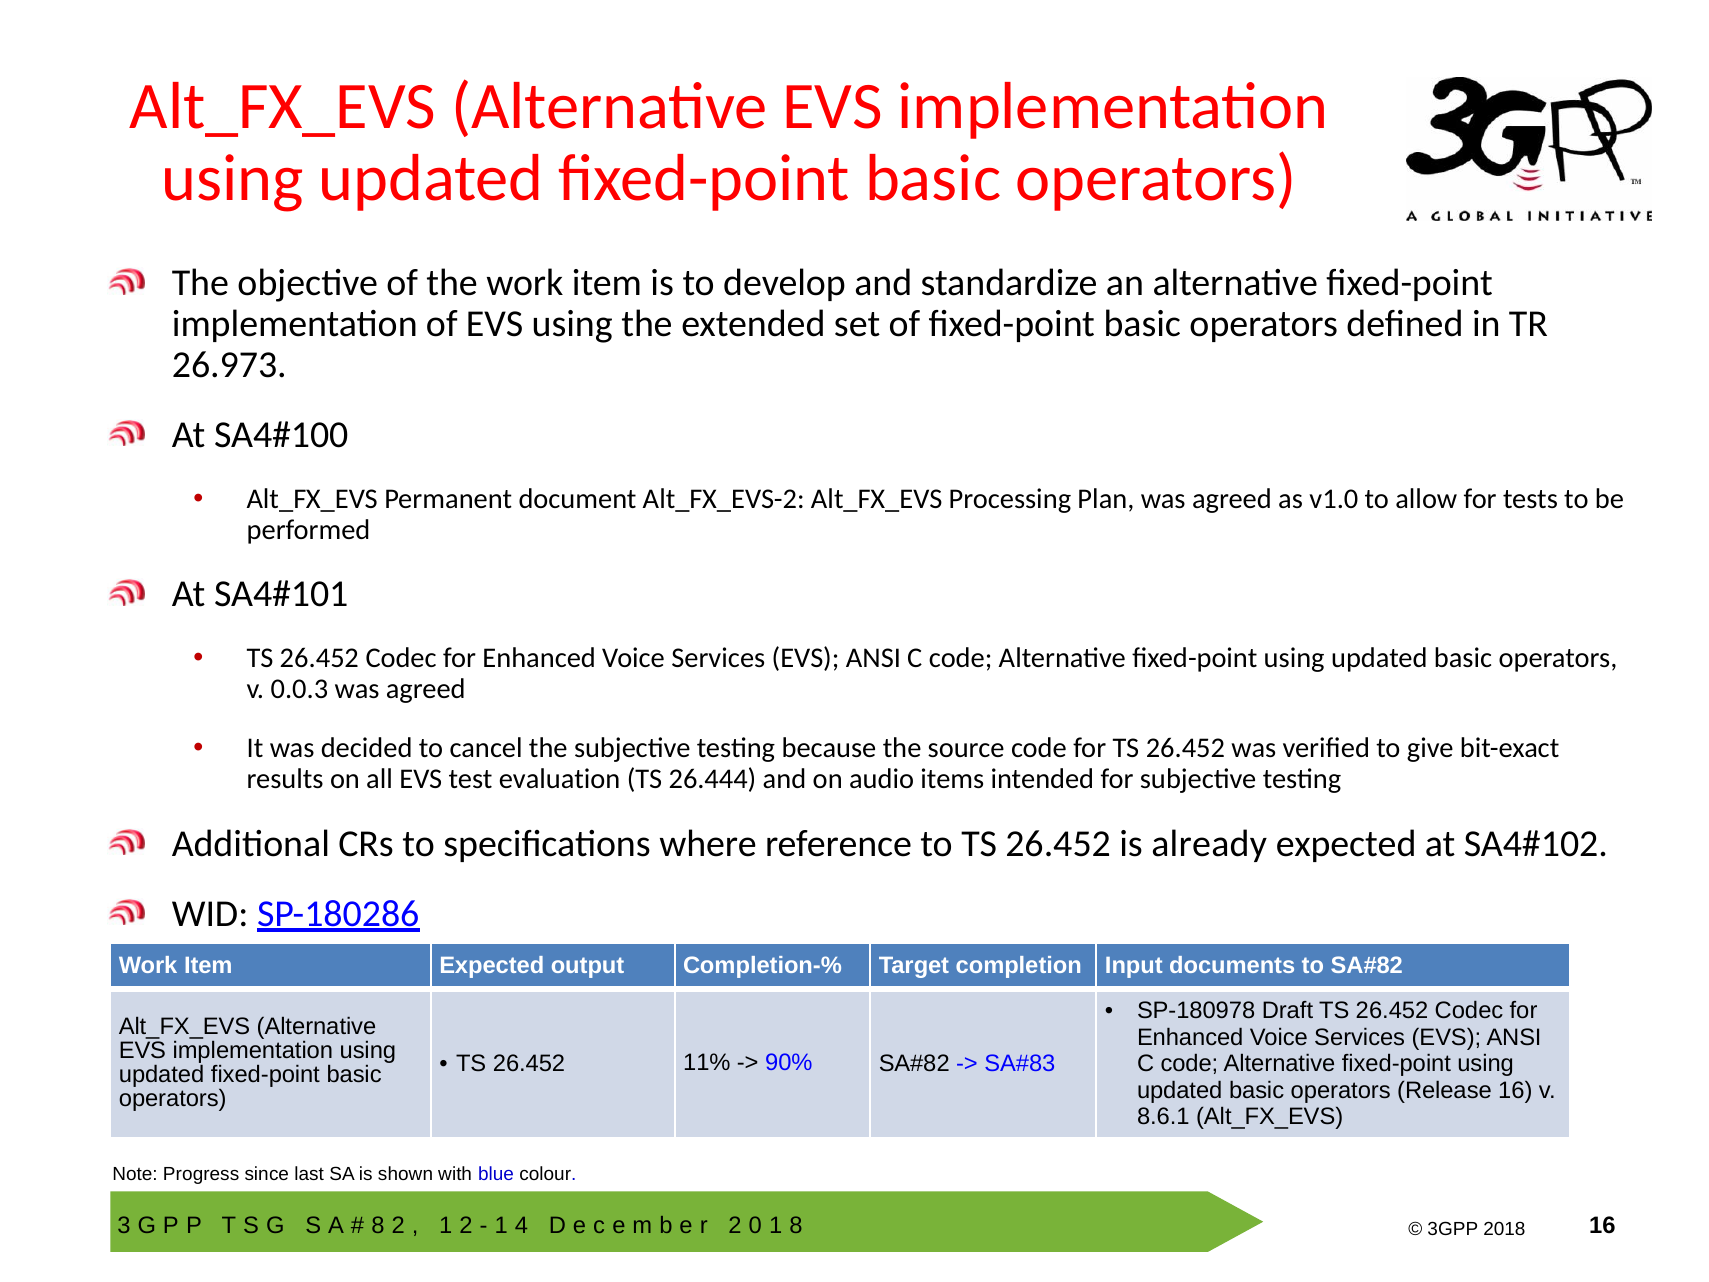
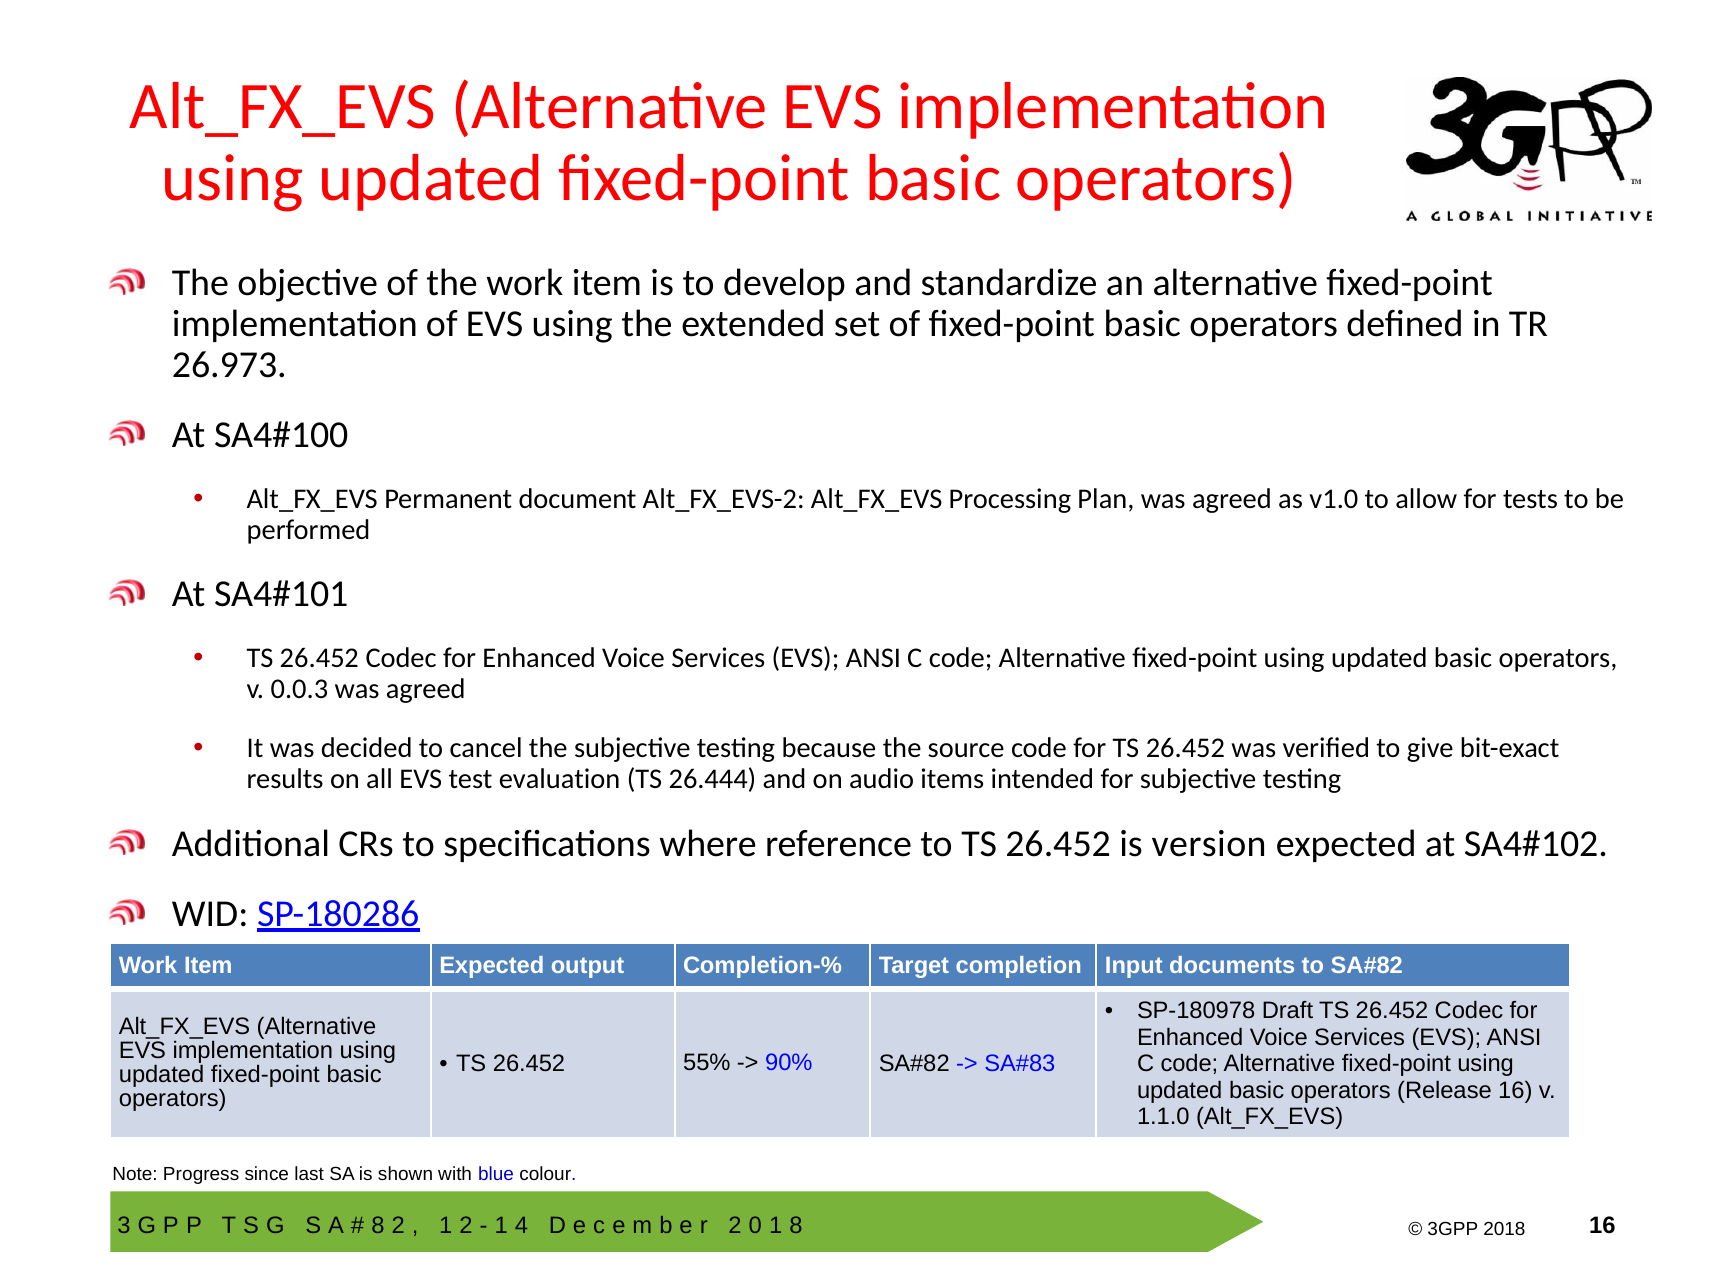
already: already -> version (1209, 843)
11%: 11% -> 55% (707, 1063)
8.6.1: 8.6.1 -> 1.1.0 (1163, 1117)
